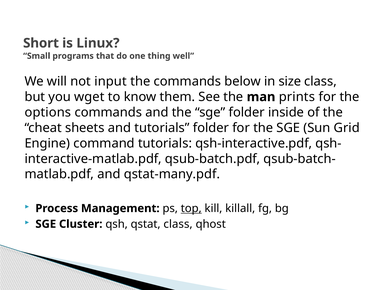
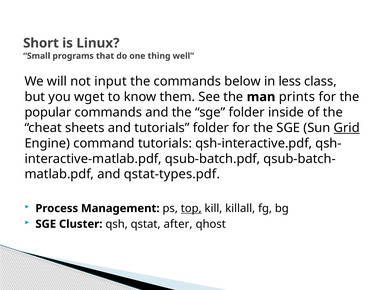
size: size -> less (290, 82)
options: options -> popular (48, 112)
Grid underline: none -> present (347, 128)
qstat-many.pdf: qstat-many.pdf -> qstat-types.pdf (172, 174)
qstat class: class -> after (178, 224)
